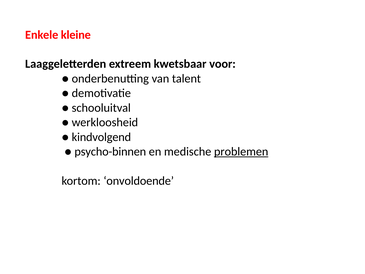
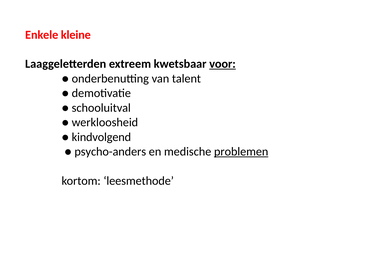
voor underline: none -> present (222, 64)
psycho-binnen: psycho-binnen -> psycho-anders (110, 152)
onvoldoende: onvoldoende -> leesmethode (139, 181)
